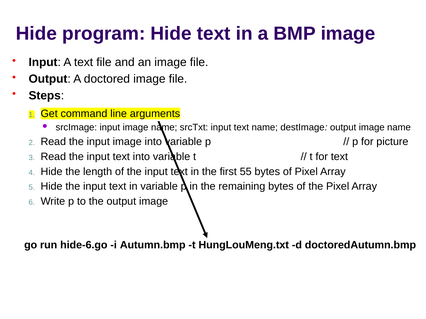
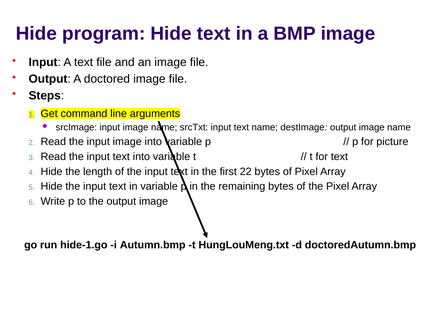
55: 55 -> 22 (246, 172)
hide-6.go: hide-6.go -> hide-1.go (84, 245)
